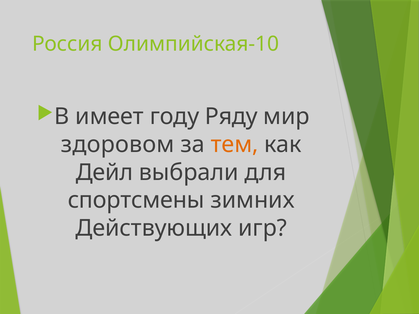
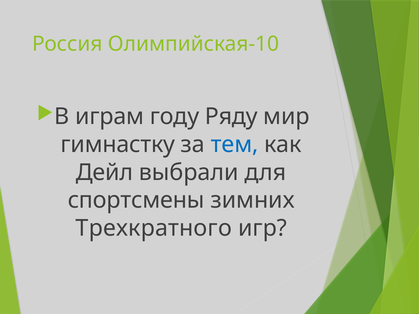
имеет: имеет -> играм (110, 117)
здоровом: здоровом -> гимнастку (118, 145)
тем colour: orange -> blue (235, 145)
Действующих: Действующих -> Трехкратного (154, 228)
